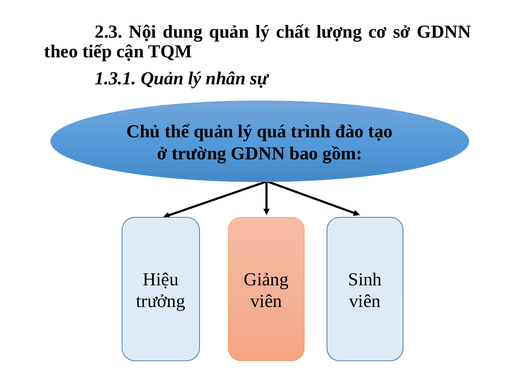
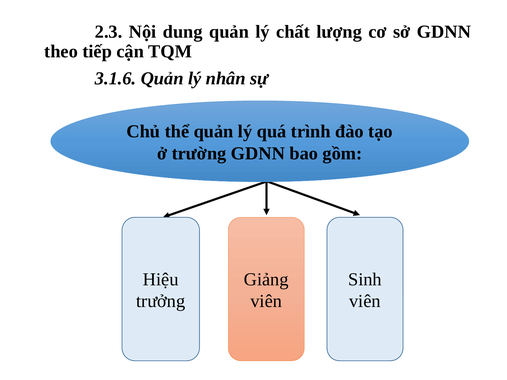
1.3.1: 1.3.1 -> 3.1.6 (116, 78)
